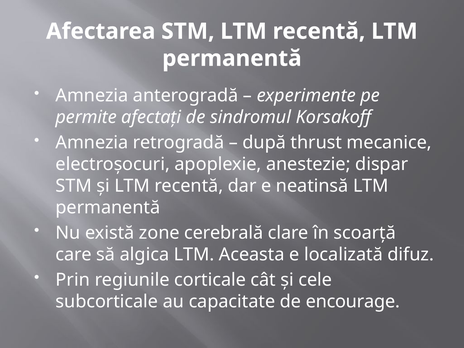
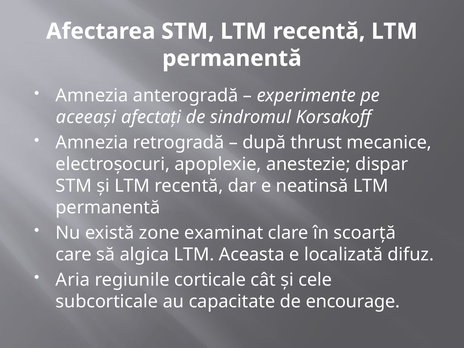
permite: permite -> aceeaşi (86, 117)
cerebrală: cerebrală -> examinat (224, 233)
Prin: Prin -> Aria (73, 280)
